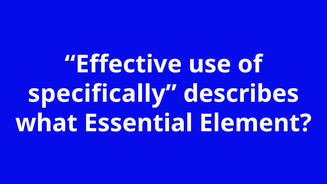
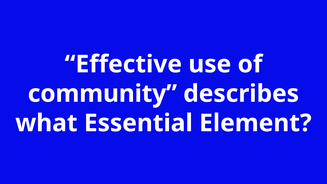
specifically: specifically -> community (102, 94)
